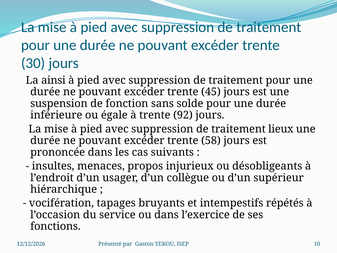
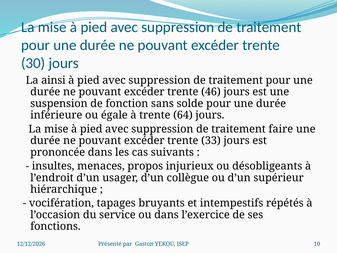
45: 45 -> 46 (211, 92)
92: 92 -> 64 (183, 115)
lieux: lieux -> faire (281, 129)
58: 58 -> 33 (211, 140)
